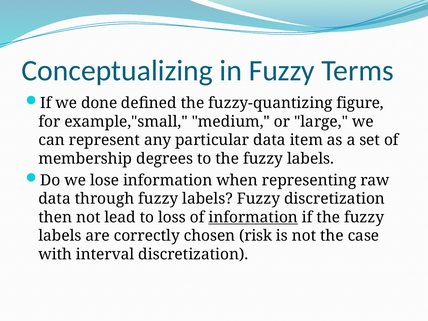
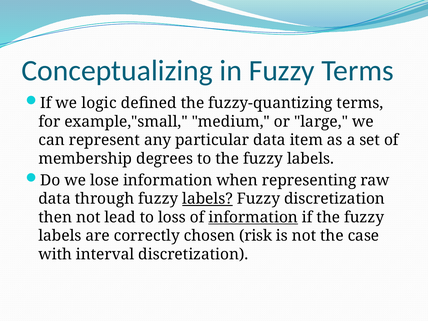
done: done -> logic (99, 103)
fuzzy-quantizing figure: figure -> terms (360, 103)
labels underline: none -> present (208, 199)
